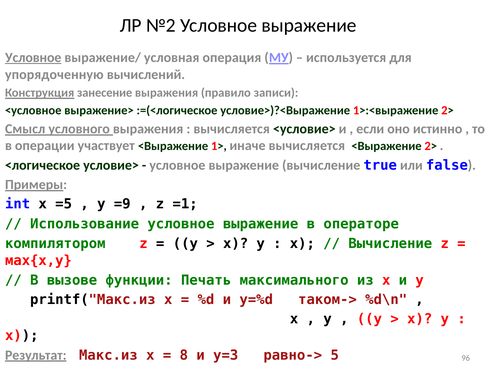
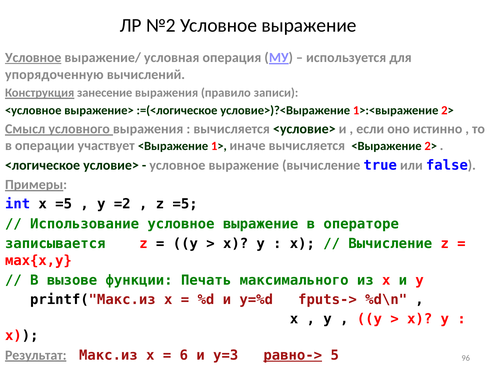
=9: =9 -> =2 (122, 204)
z =1: =1 -> =5 (185, 204)
компилятором: компилятором -> записывается (55, 243)
таком->: таком-> -> fputs-> (327, 300)
8: 8 -> 6 (184, 355)
равно-> underline: none -> present (293, 355)
